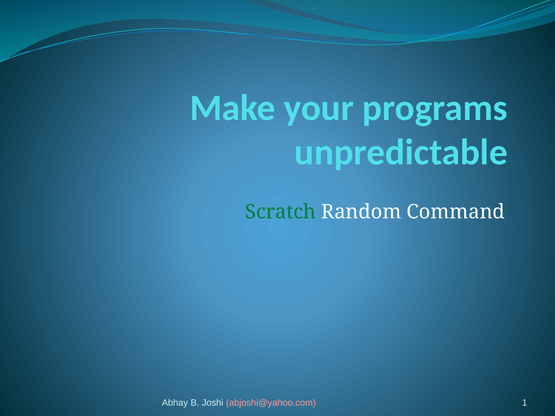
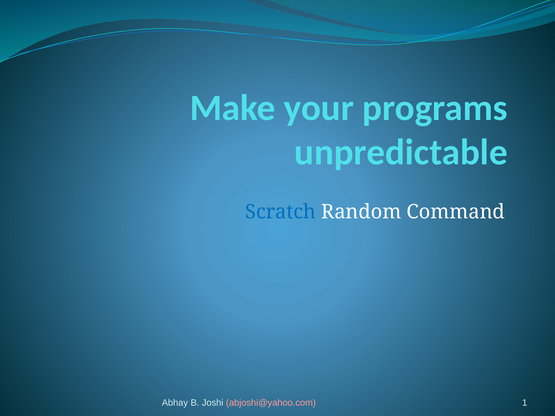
Scratch colour: green -> blue (281, 212)
